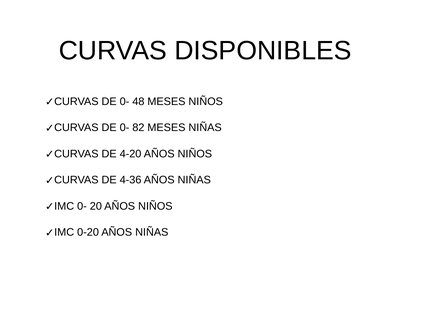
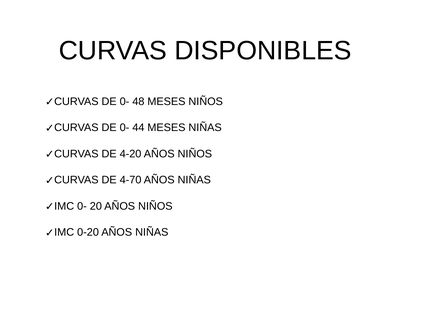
82: 82 -> 44 (138, 127)
4-36: 4-36 -> 4-70 (131, 180)
